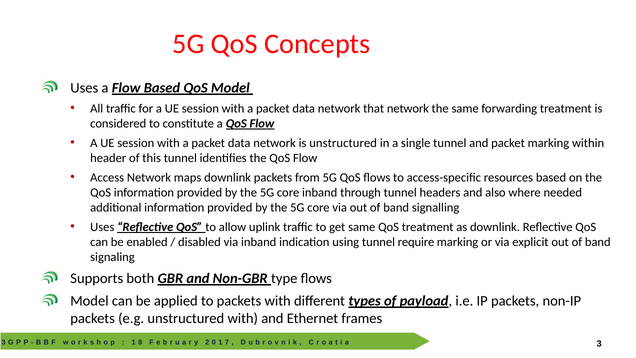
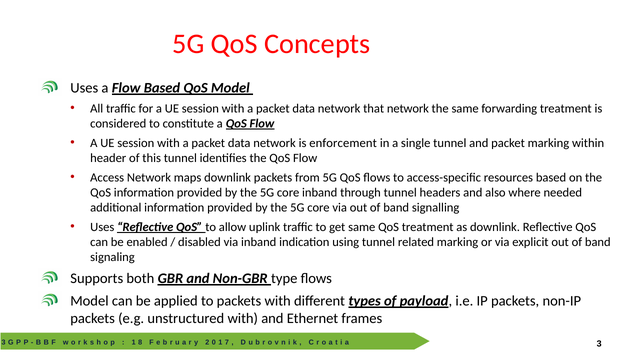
is unstructured: unstructured -> enforcement (343, 143)
require: require -> related (416, 242)
